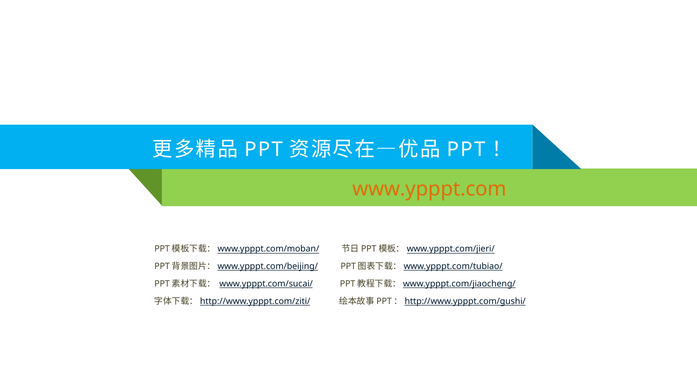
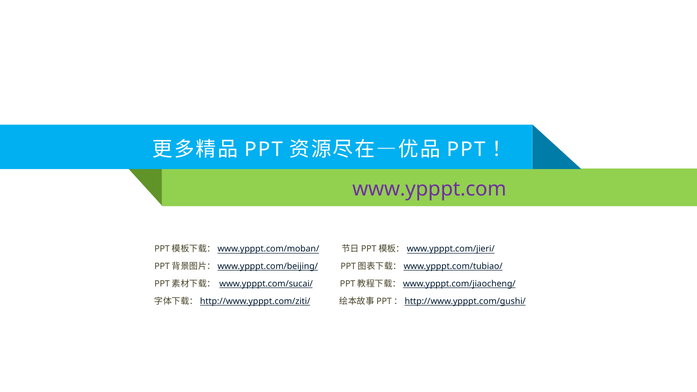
www.ypppt.com colour: orange -> purple (429, 189)
